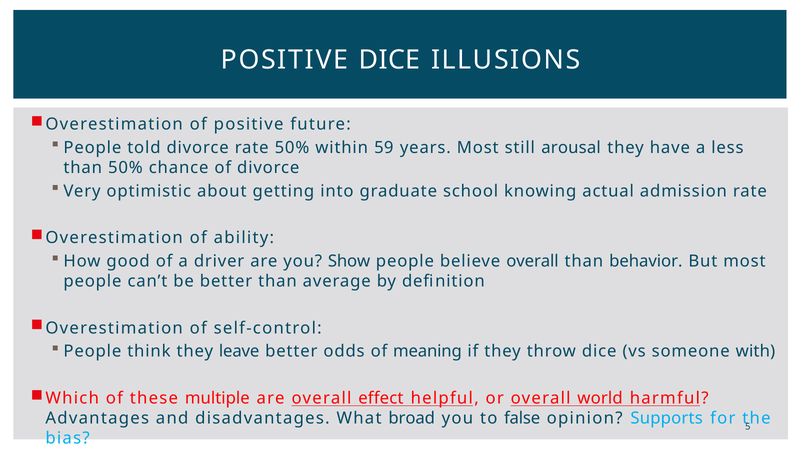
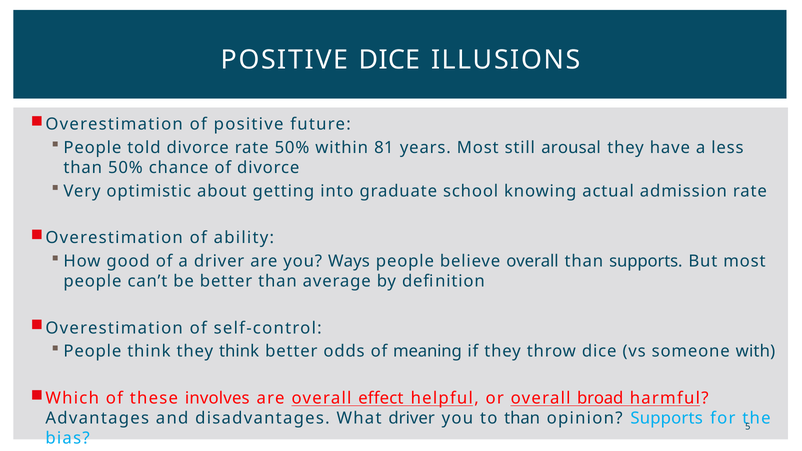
59: 59 -> 81 (384, 148)
Show: Show -> Ways (349, 261)
than behavior: behavior -> supports (646, 261)
they leave: leave -> think (239, 352)
multiple: multiple -> involves (217, 398)
world: world -> broad (600, 398)
What broad: broad -> driver (412, 418)
to false: false -> than (522, 418)
